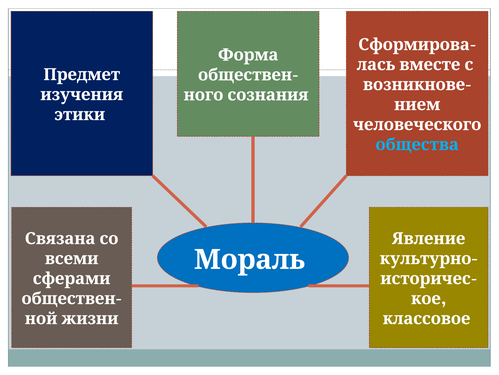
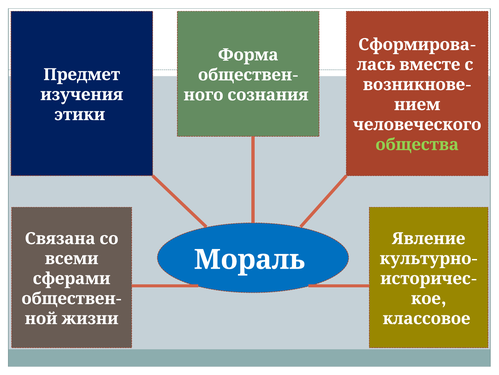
общества colour: light blue -> light green (417, 144)
